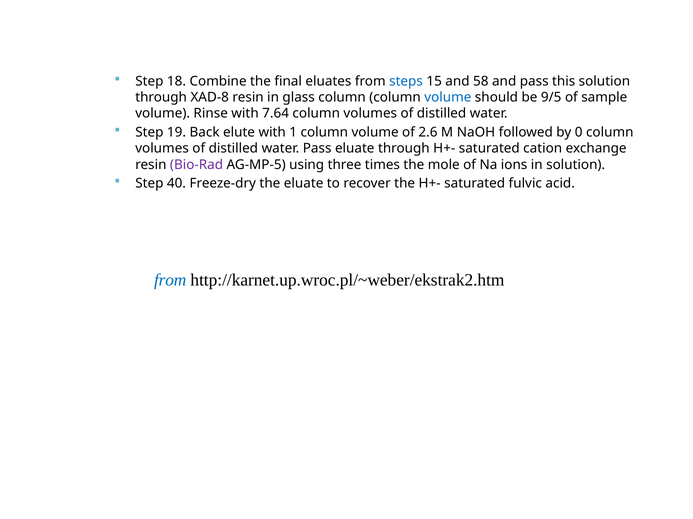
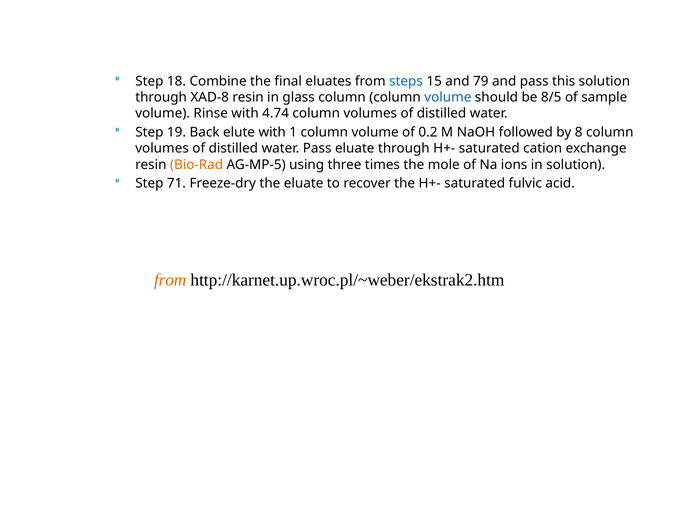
58: 58 -> 79 (481, 81)
9/5: 9/5 -> 8/5 (551, 97)
7.64: 7.64 -> 4.74 (276, 114)
2.6: 2.6 -> 0.2 (428, 133)
0: 0 -> 8 (579, 133)
Bio-Rad colour: purple -> orange (197, 165)
40: 40 -> 71 (176, 184)
from colour: blue -> orange (170, 280)
